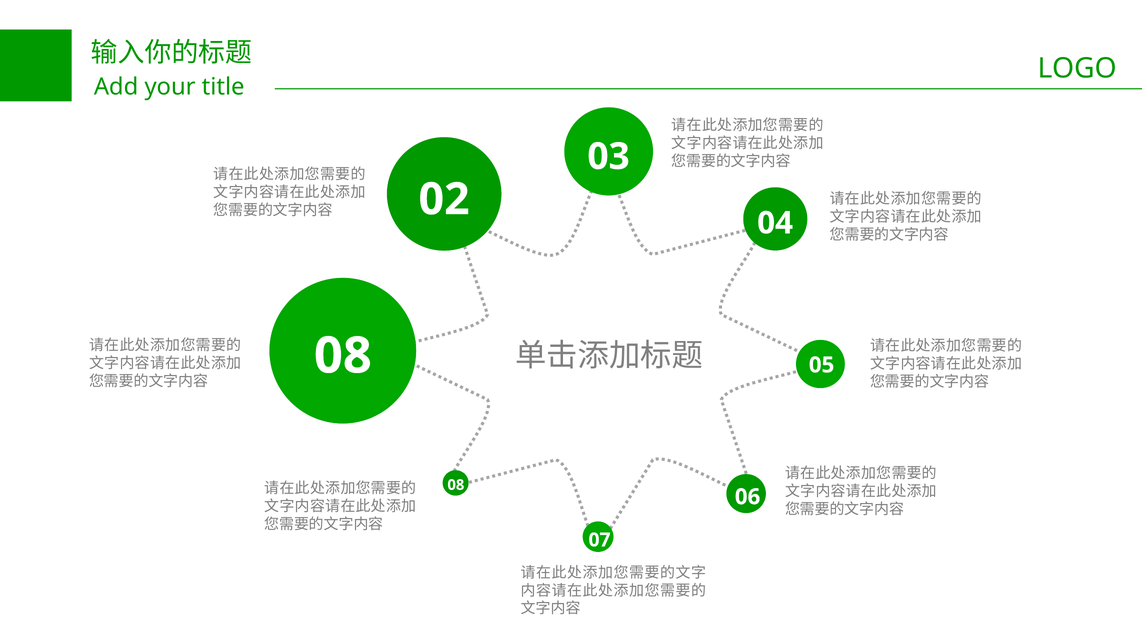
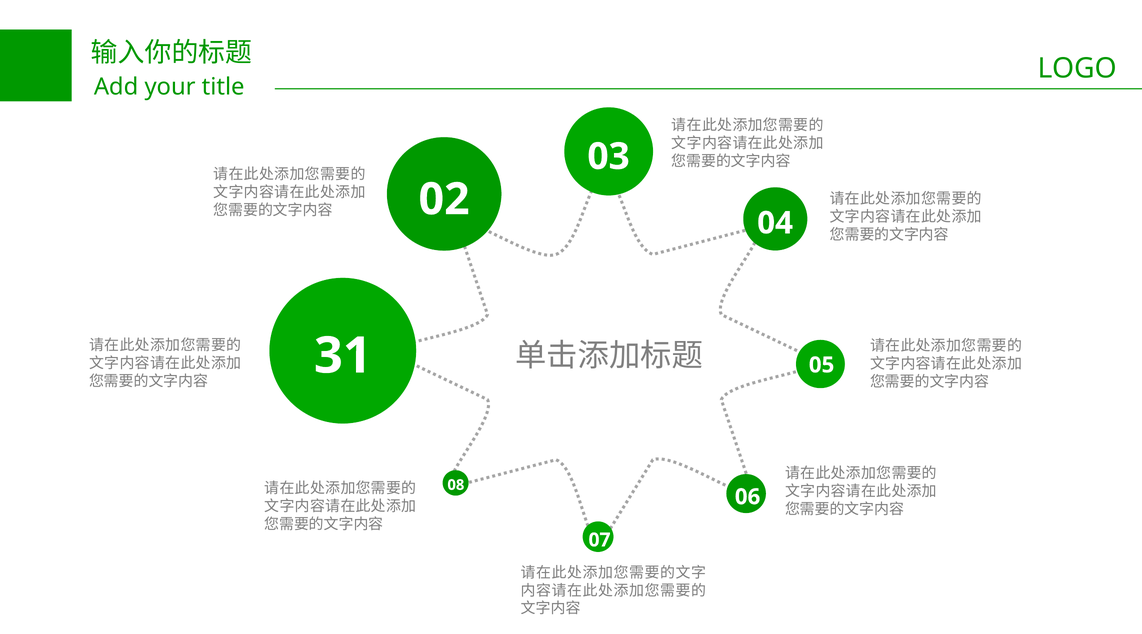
08: 08 -> 31 (343, 356)
